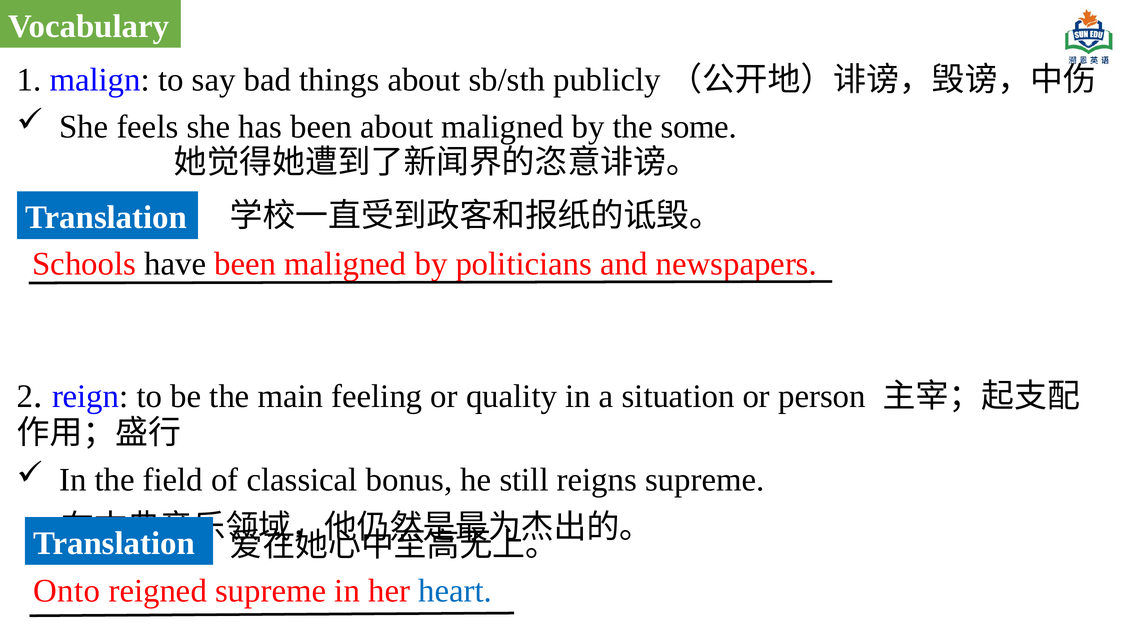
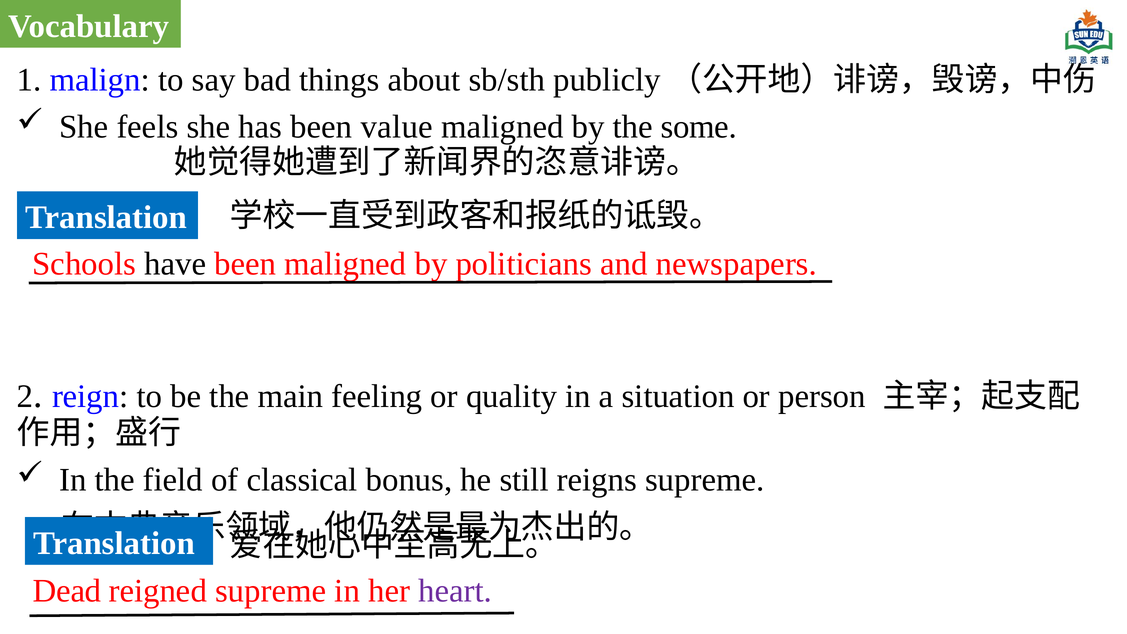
been about: about -> value (397, 127)
Onto: Onto -> Dead (67, 591)
heart colour: blue -> purple (455, 591)
